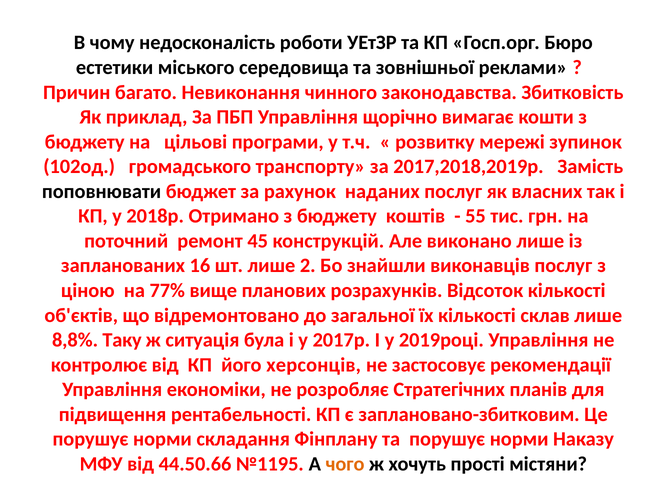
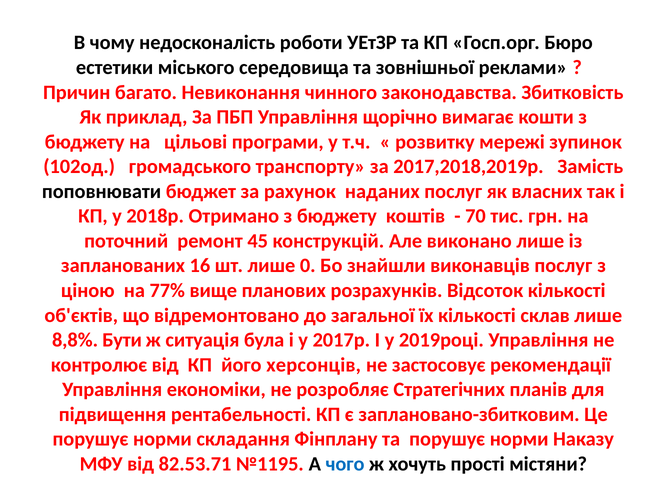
55: 55 -> 70 (475, 216)
2: 2 -> 0 (308, 266)
Таку: Таку -> Бути (122, 340)
44.50.66: 44.50.66 -> 82.53.71 (195, 464)
чого colour: orange -> blue (345, 464)
